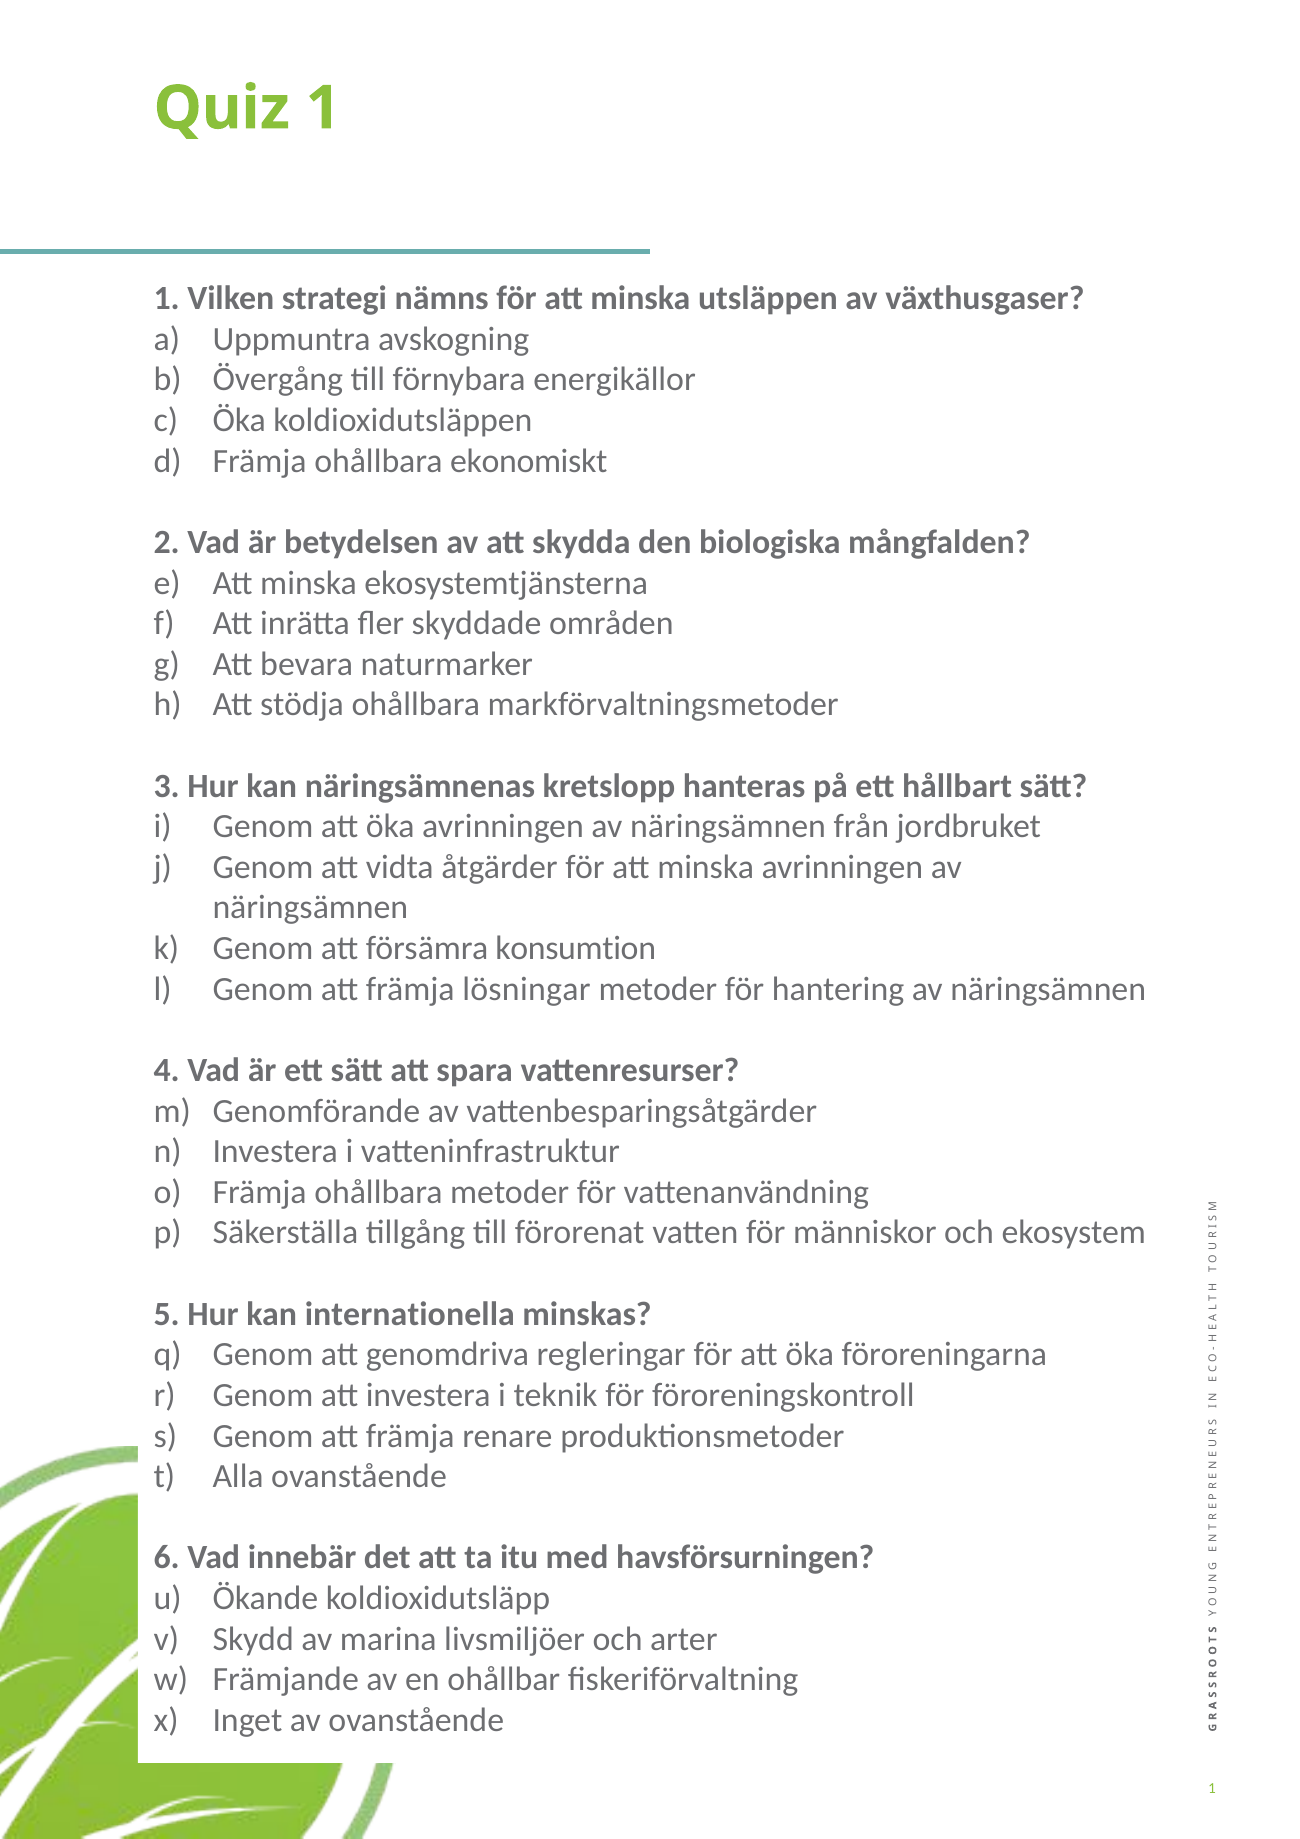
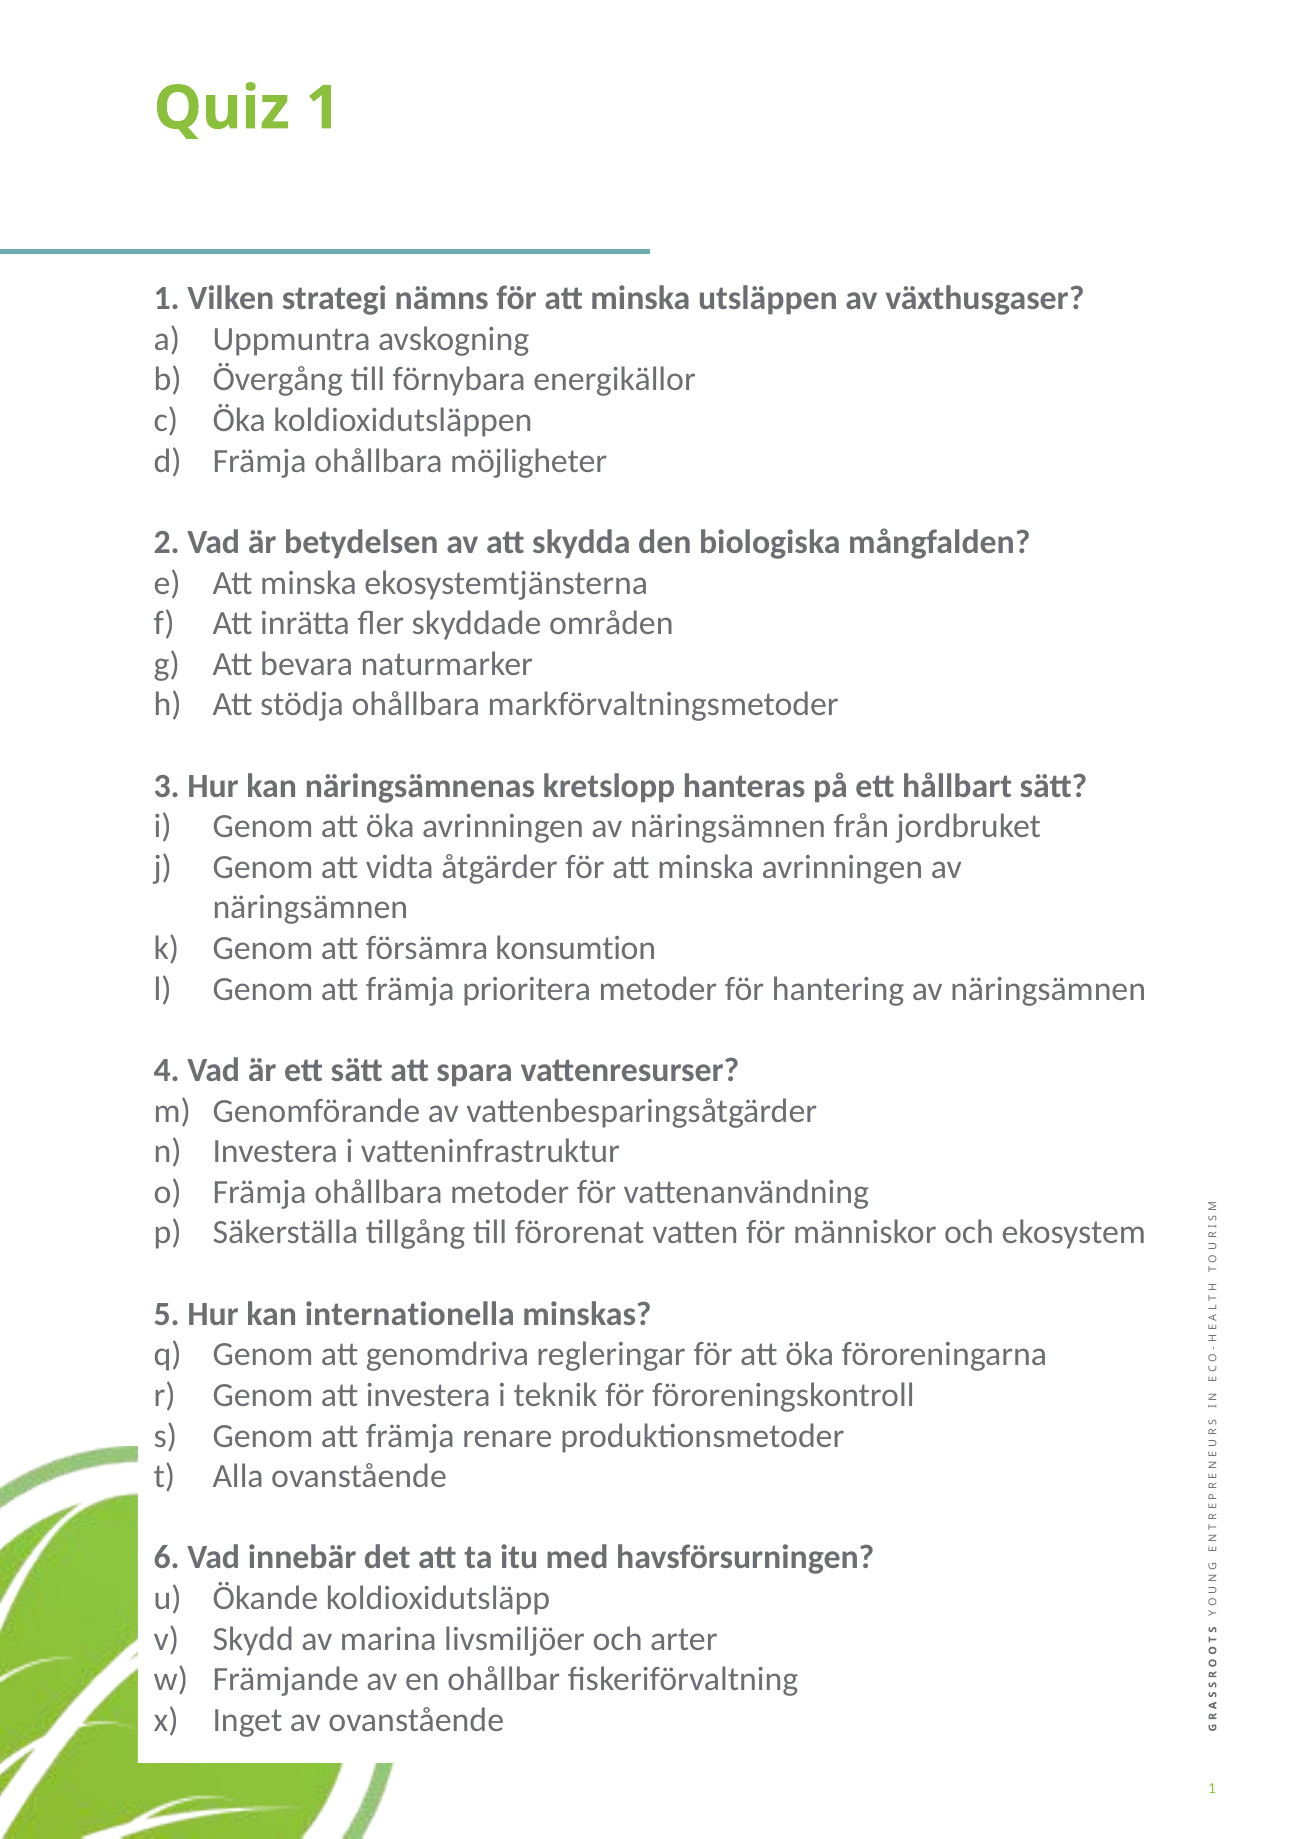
ekonomiskt: ekonomiskt -> möjligheter (529, 461)
lösningar: lösningar -> prioritera (527, 989)
